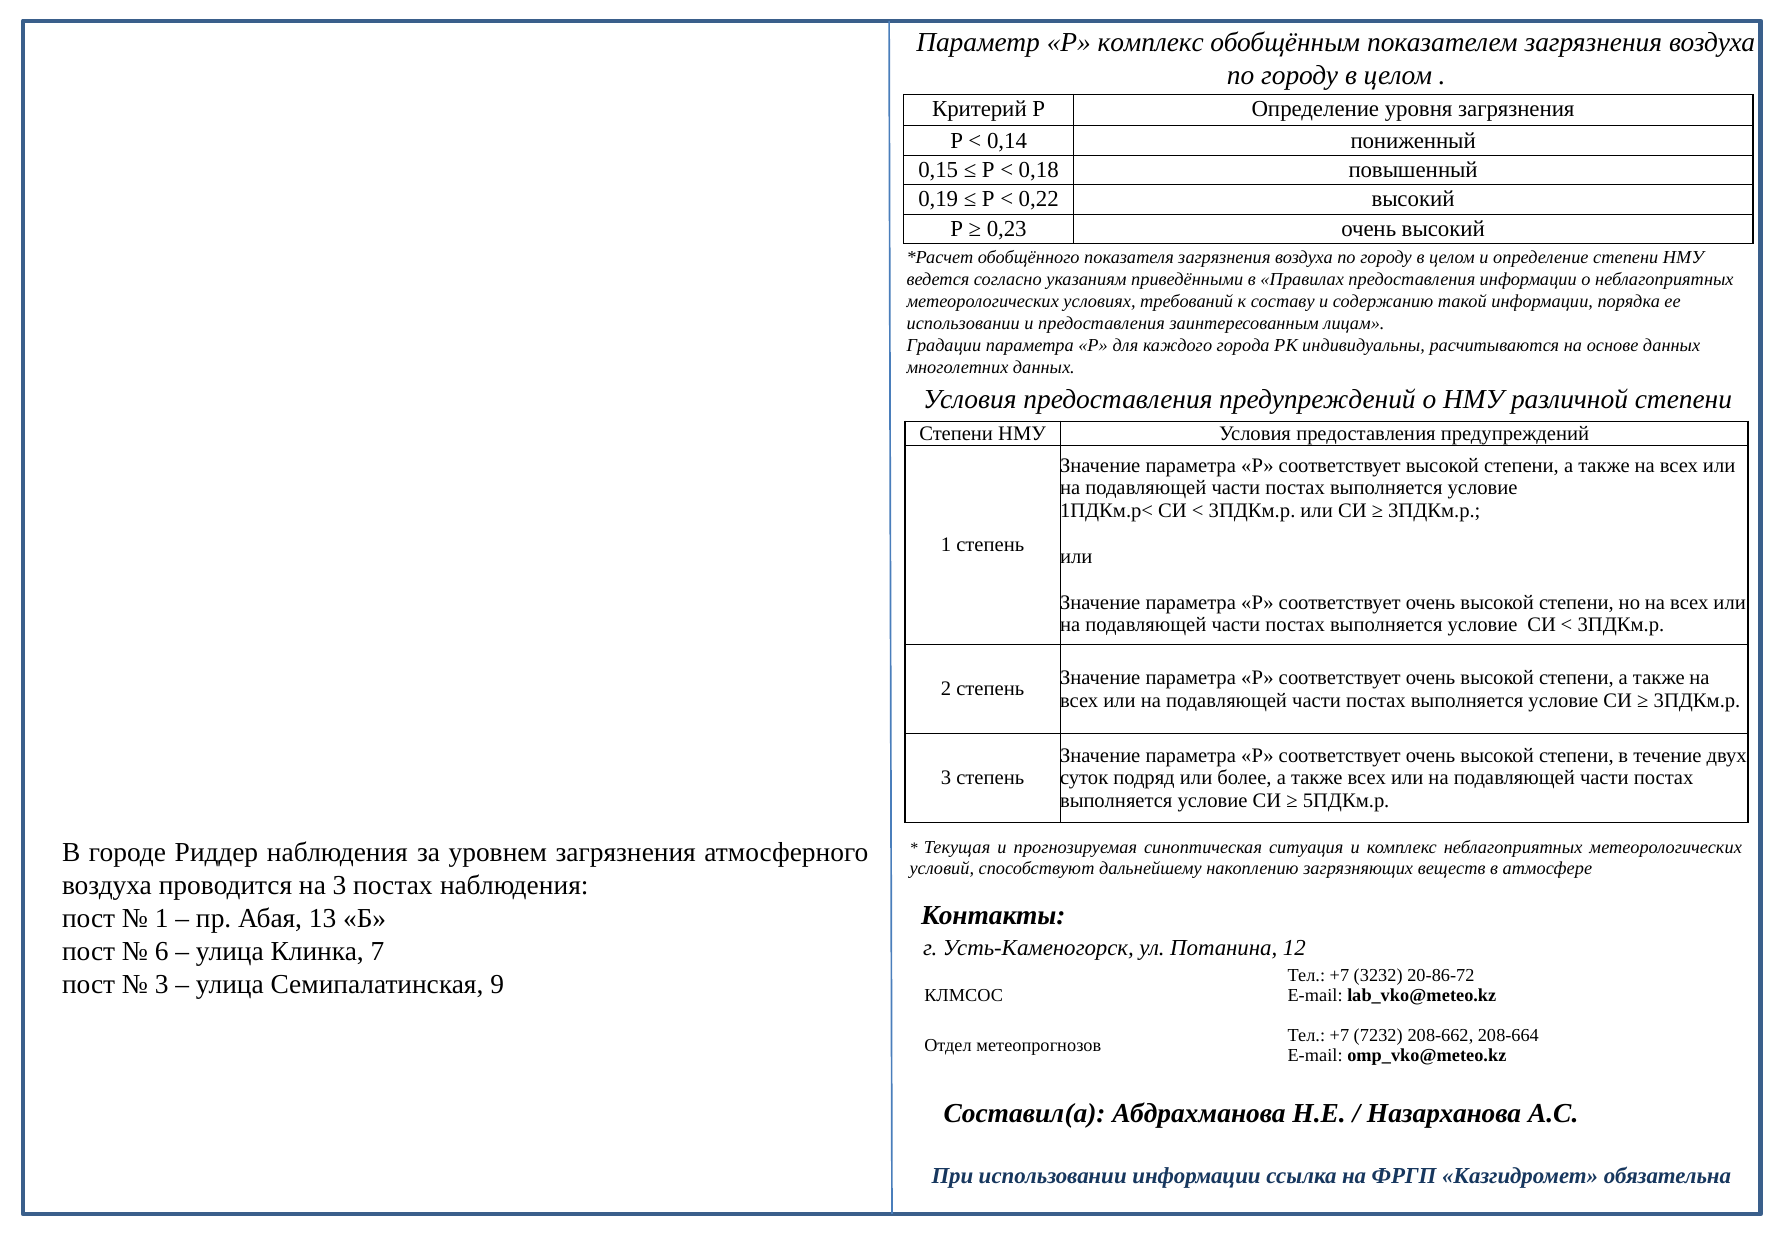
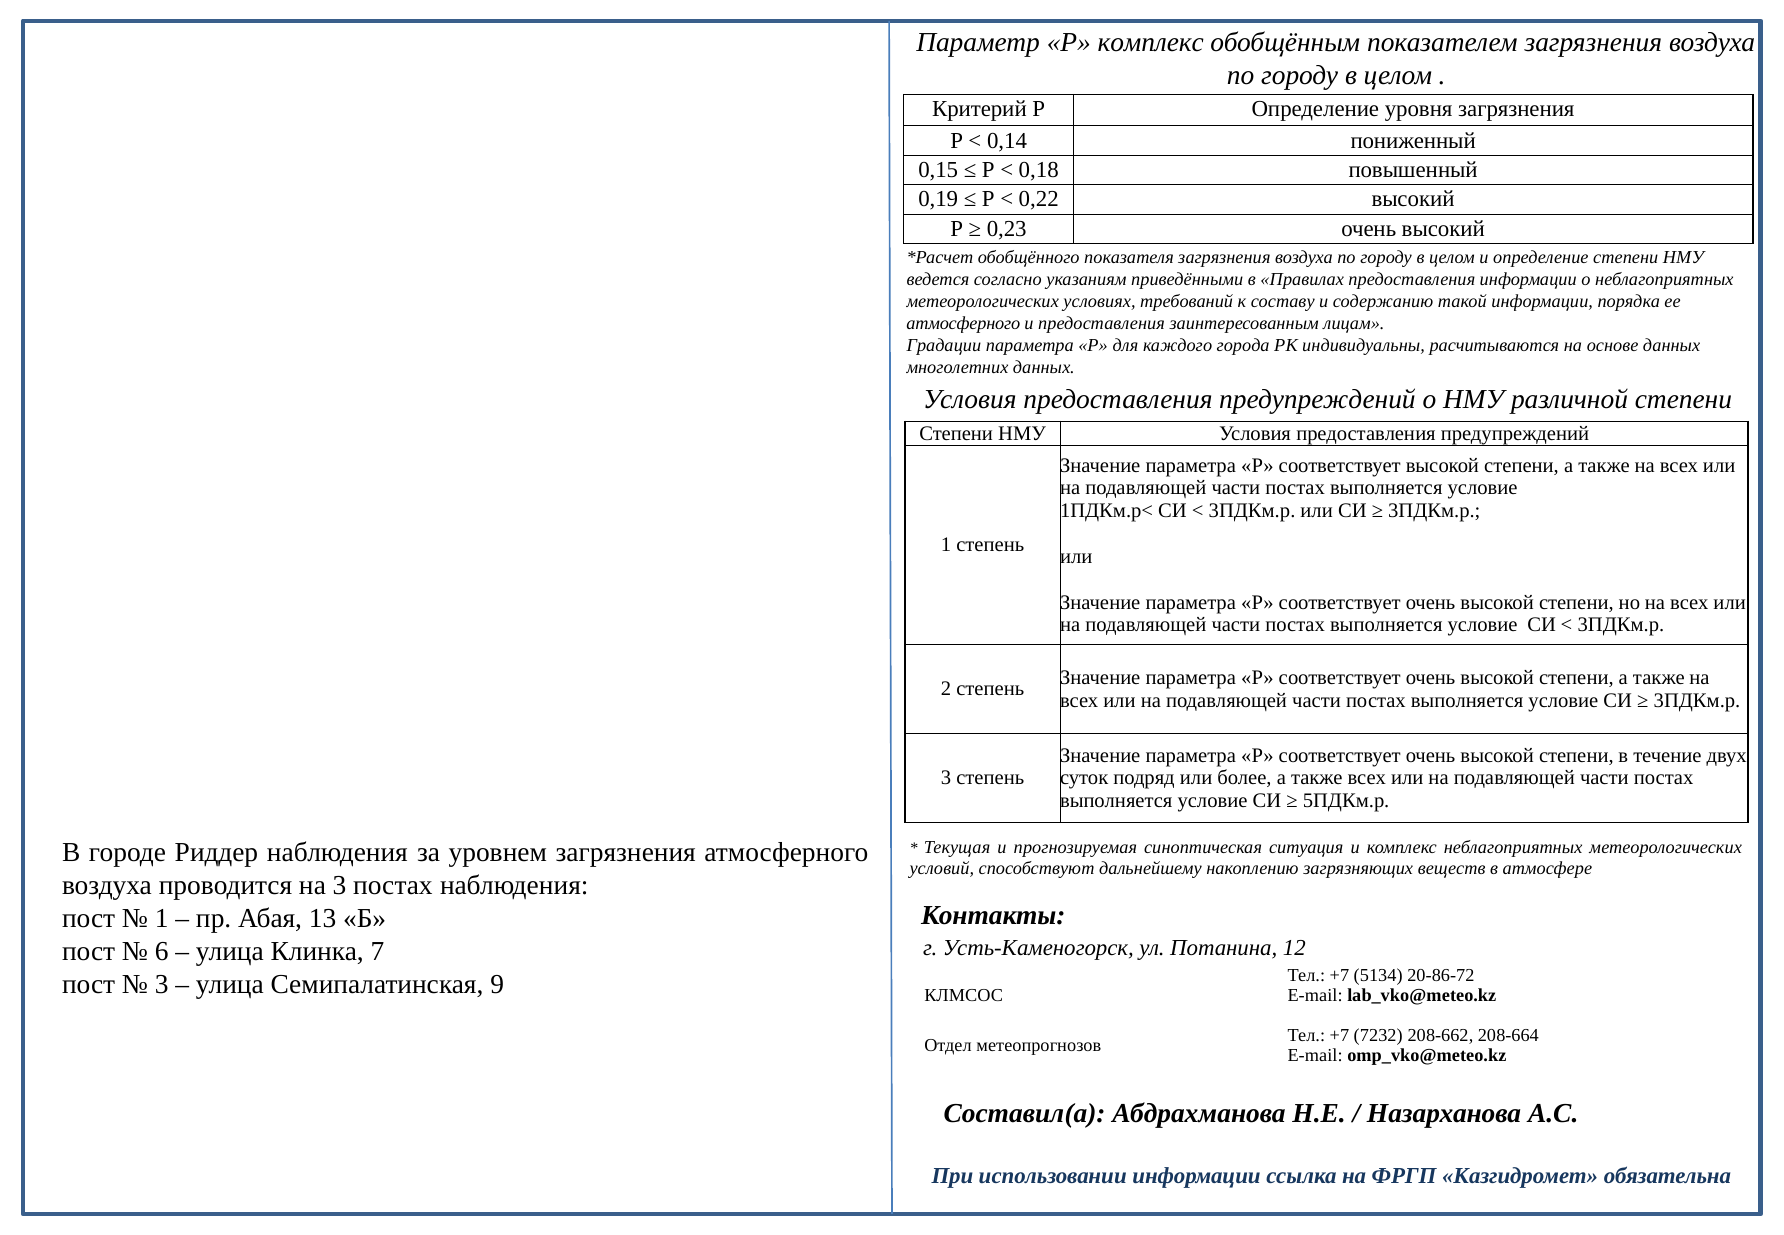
использовании: использовании -> атмосферного (963, 324)
3232: 3232 -> 5134 (1378, 975)
